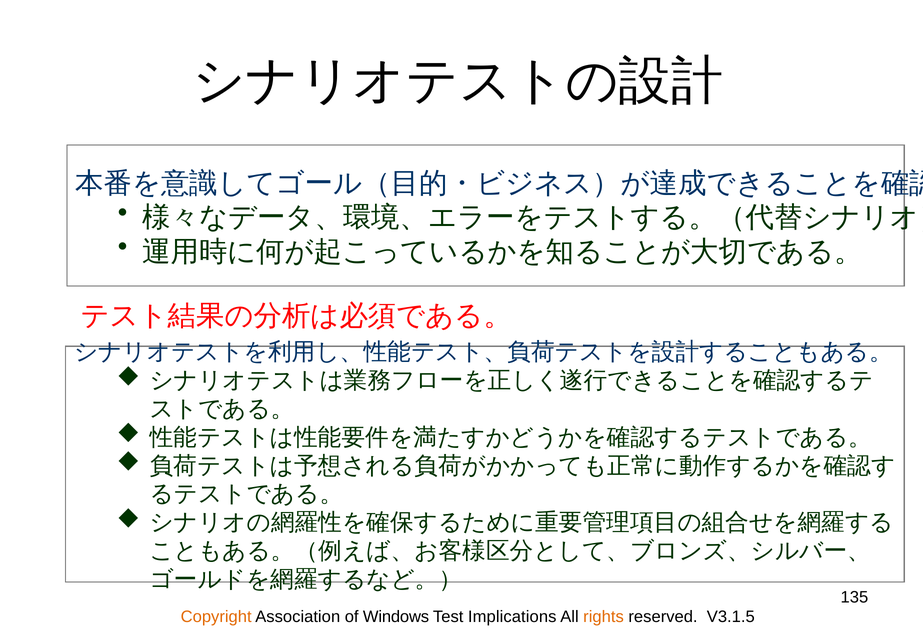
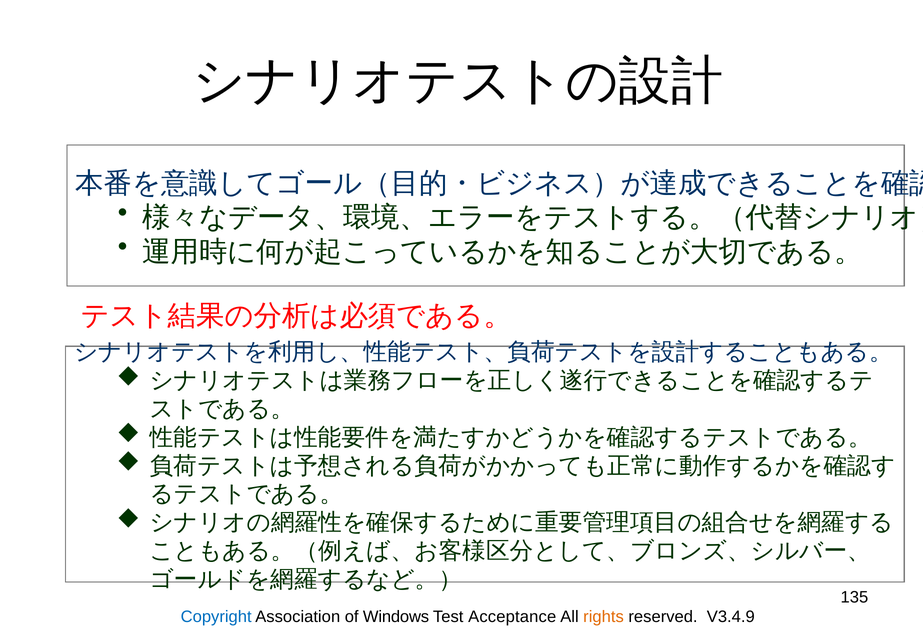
Copyright colour: orange -> blue (216, 617)
Implications: Implications -> Acceptance (512, 617)
V3.1.5: V3.1.5 -> V3.4.9 (731, 617)
